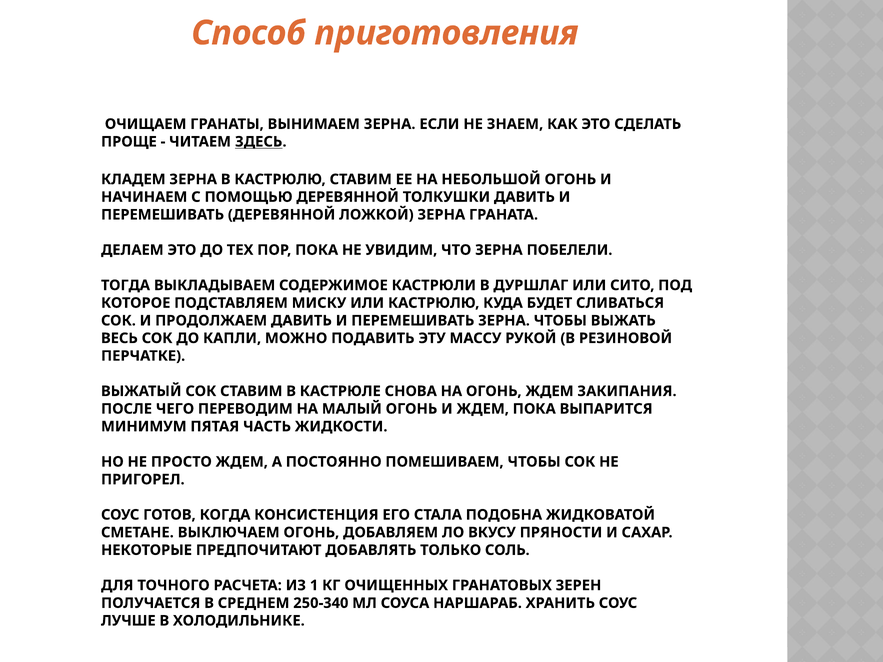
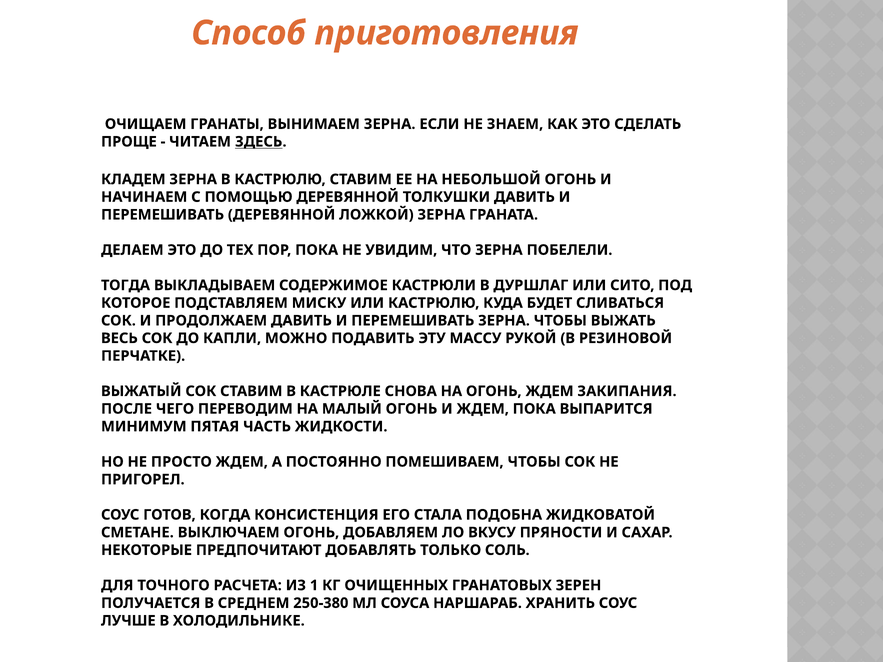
250-340: 250-340 -> 250-380 (321, 603)
